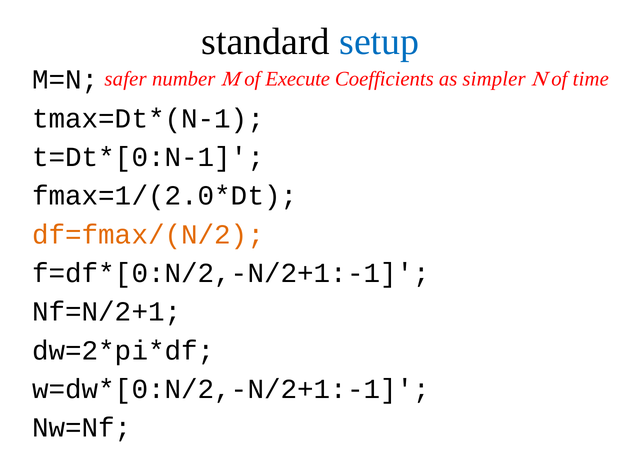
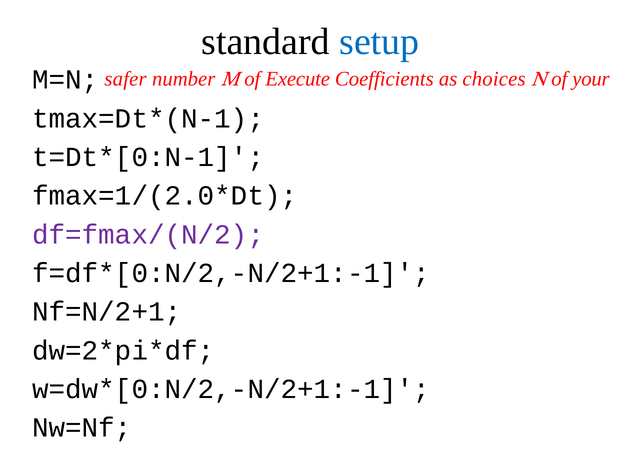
simpler: simpler -> choices (494, 79)
time: time -> your (591, 79)
df=fmax/(N/2 colour: orange -> purple (148, 234)
